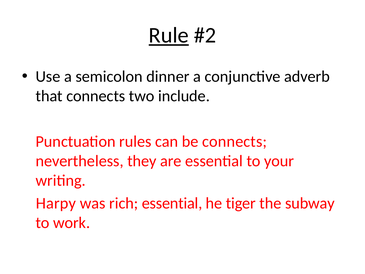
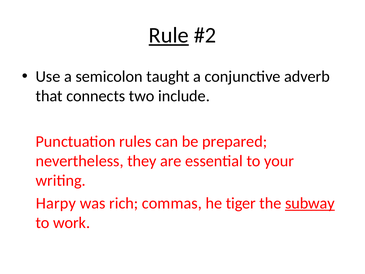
dinner: dinner -> taught (168, 77)
be connects: connects -> prepared (235, 141)
rich essential: essential -> commas (172, 203)
subway underline: none -> present (310, 203)
